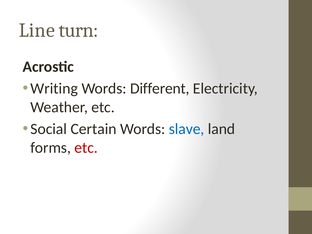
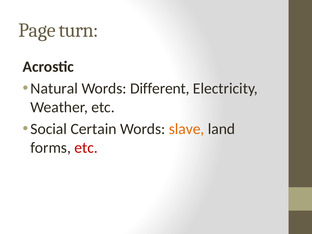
Line: Line -> Page (37, 30)
Writing: Writing -> Natural (54, 88)
slave colour: blue -> orange (187, 129)
